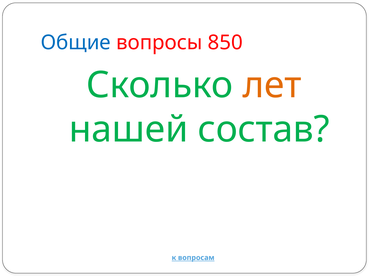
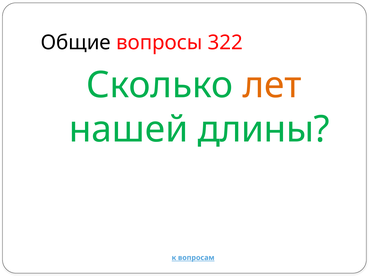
Общие colour: blue -> black (76, 43)
850: 850 -> 322 (225, 43)
состав: состав -> длины (264, 129)
